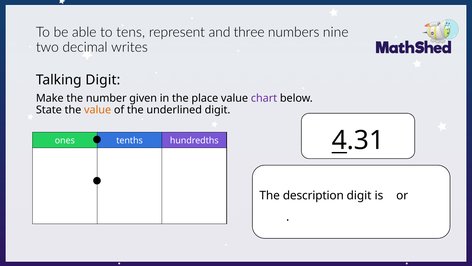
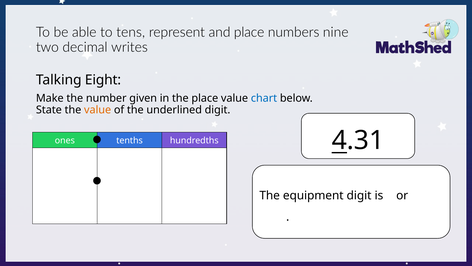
and three: three -> place (249, 32)
Talking Digit: Digit -> Eight (103, 80)
chart colour: purple -> blue (264, 98)
description: description -> equipment (313, 195)
